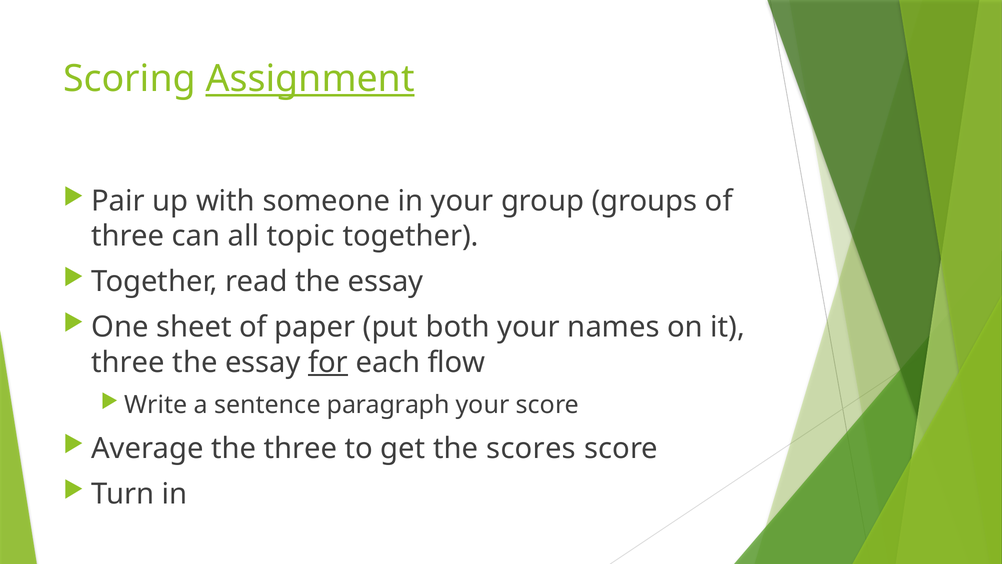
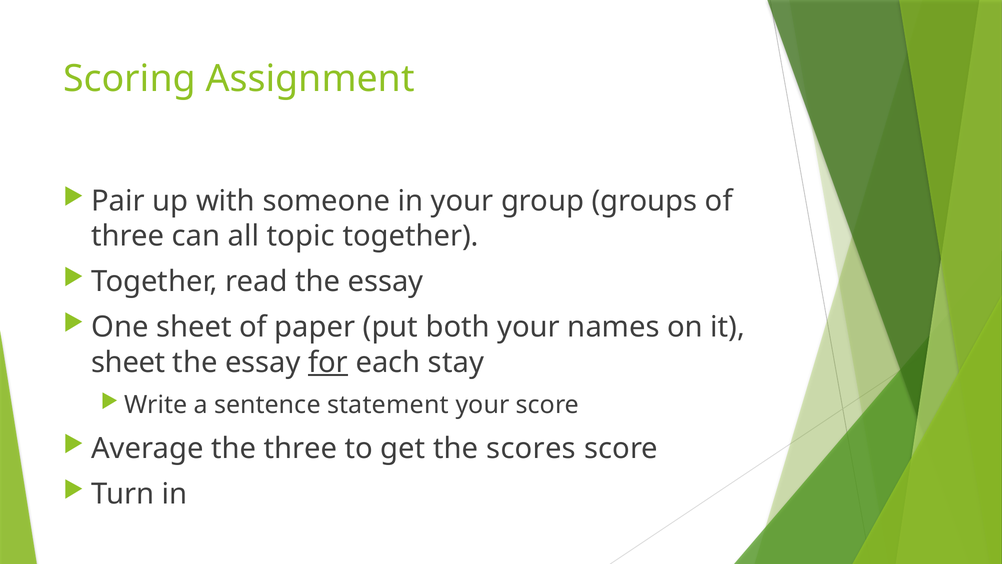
Assignment underline: present -> none (310, 79)
three: three -> sheet (128, 362)
flow: flow -> stay (456, 362)
paragraph: paragraph -> statement (388, 405)
